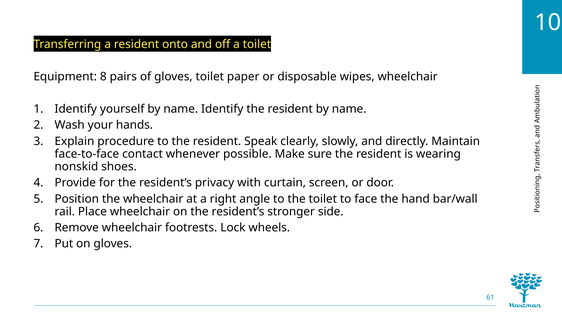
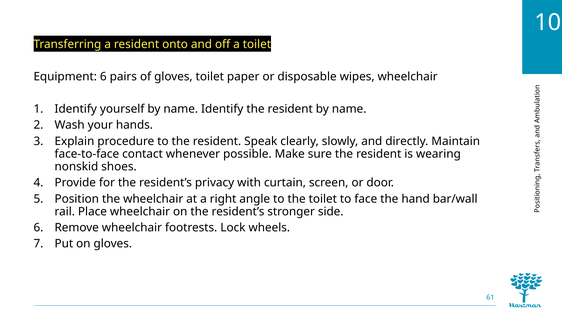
Equipment 8: 8 -> 6 (103, 77)
